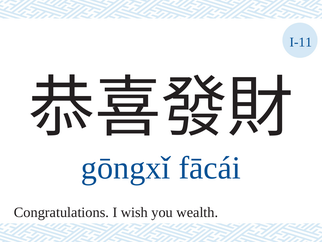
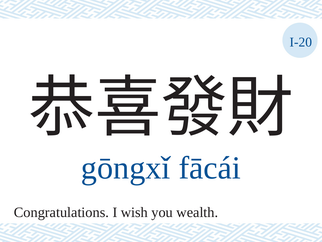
I-11: I-11 -> I-20 (301, 42)
